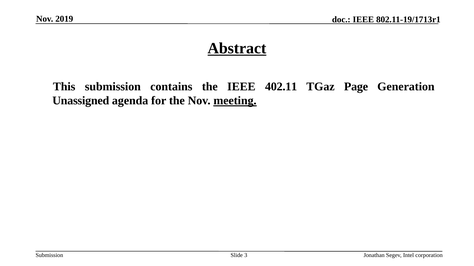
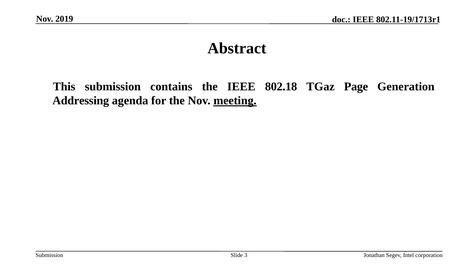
Abstract underline: present -> none (237, 48)
402.11: 402.11 -> 802.18 (281, 87)
Unassigned: Unassigned -> Addressing (81, 101)
